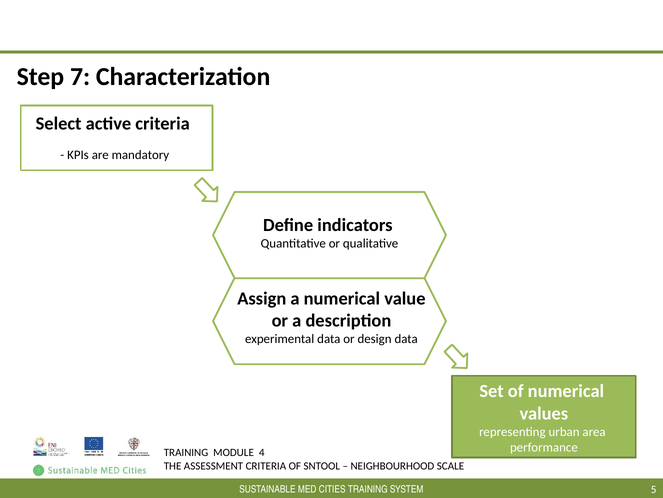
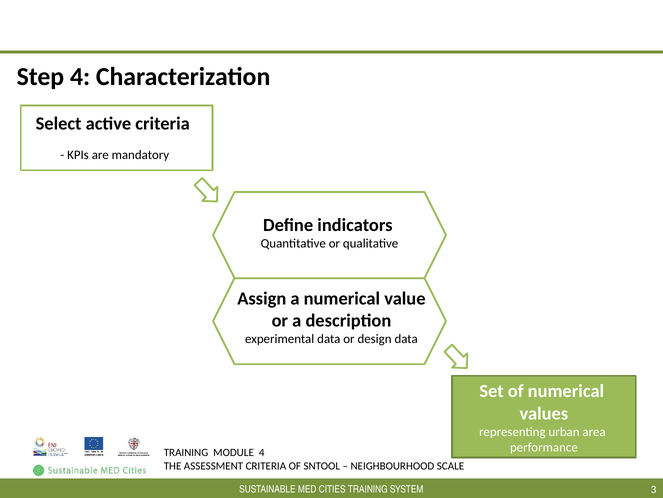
Step 7: 7 -> 4 (80, 77)
5: 5 -> 3 (654, 489)
